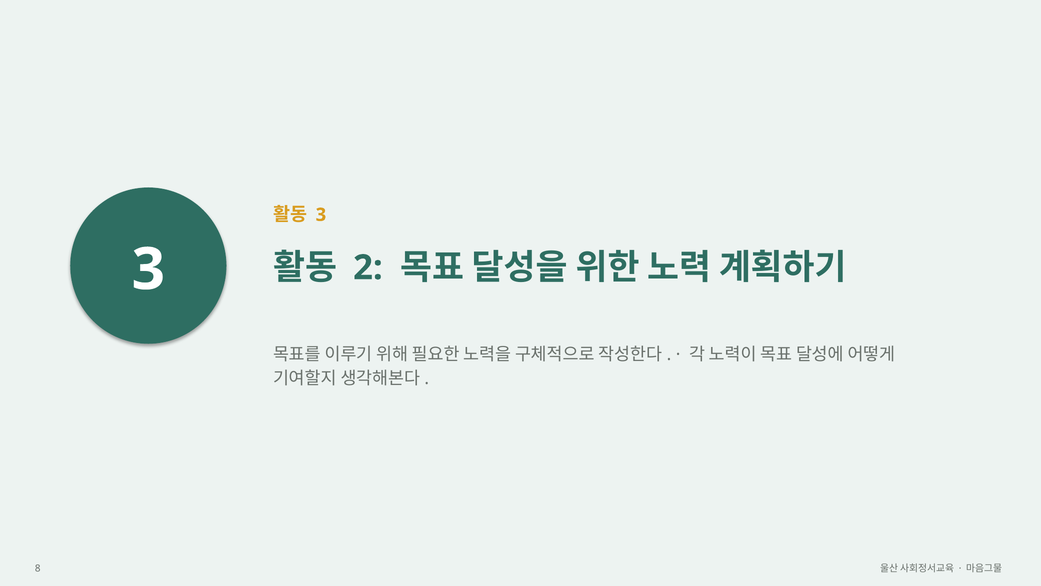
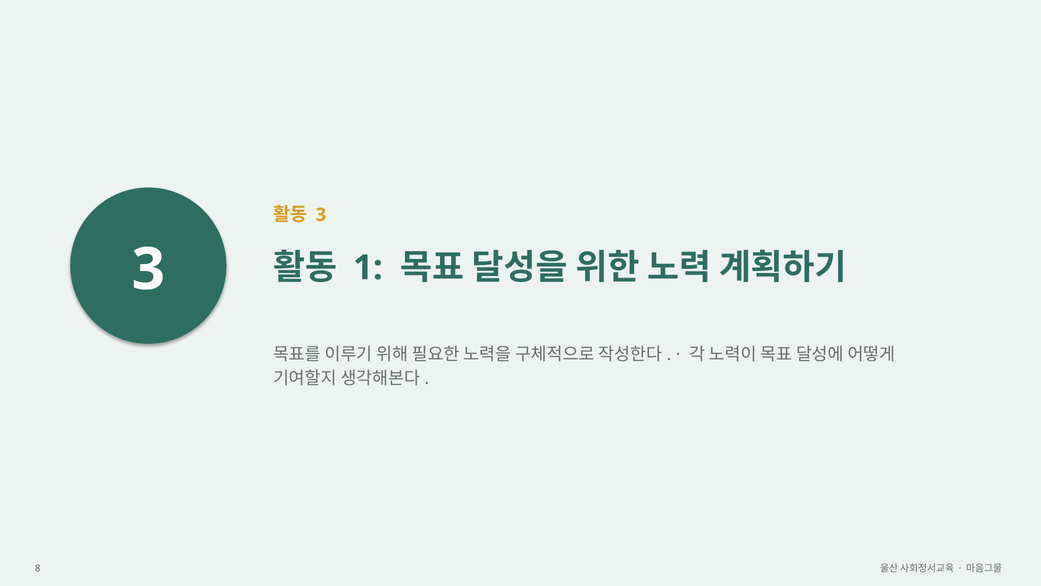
2: 2 -> 1 (368, 268)
